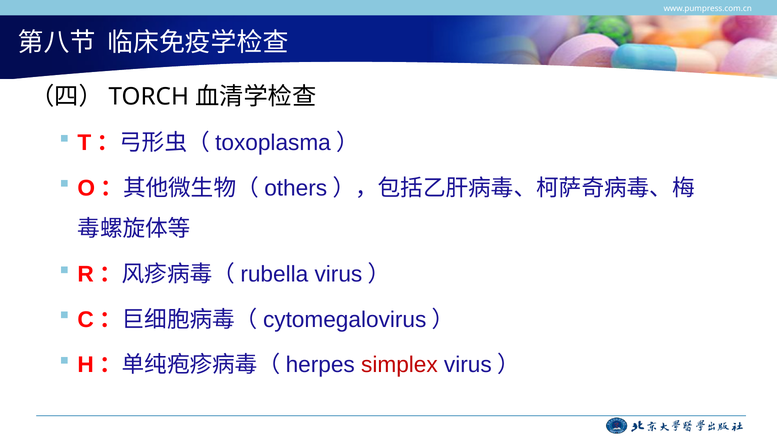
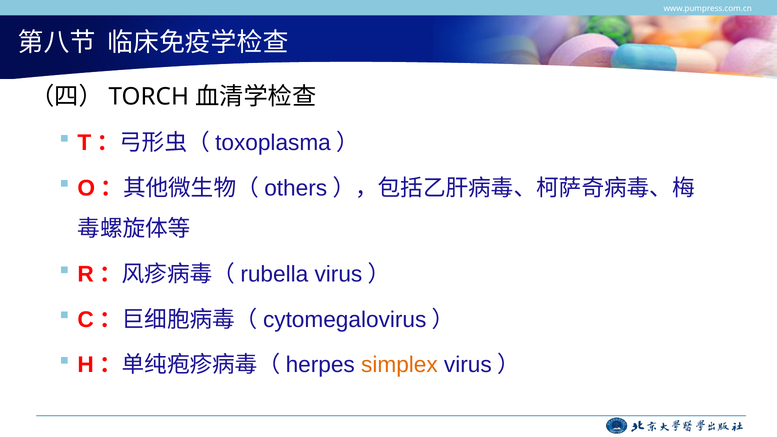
simplex colour: red -> orange (399, 365)
